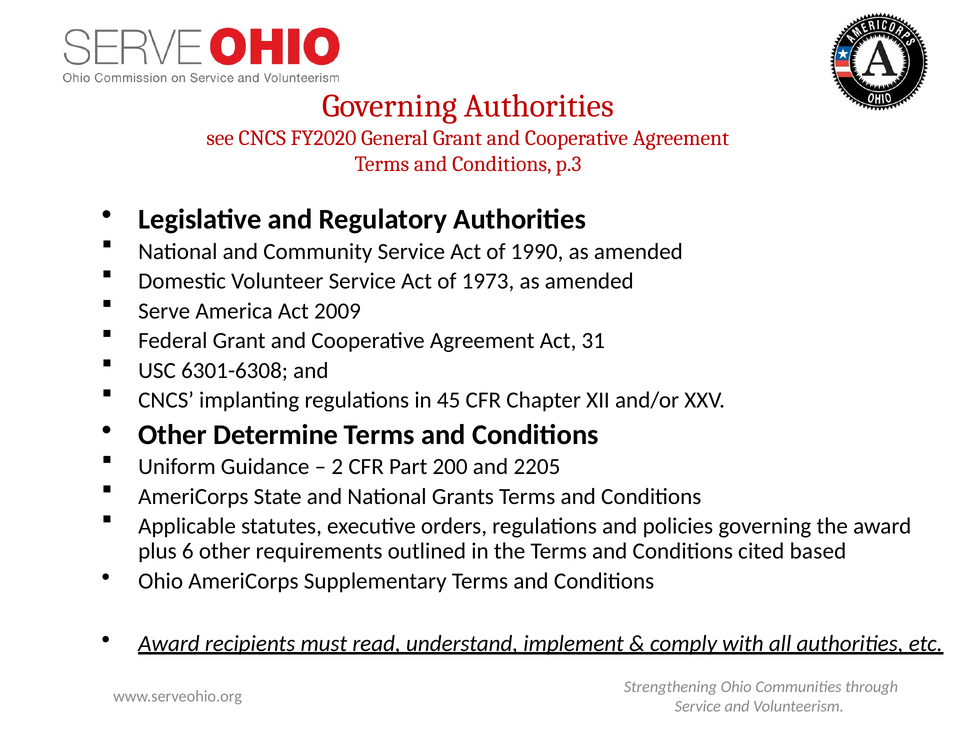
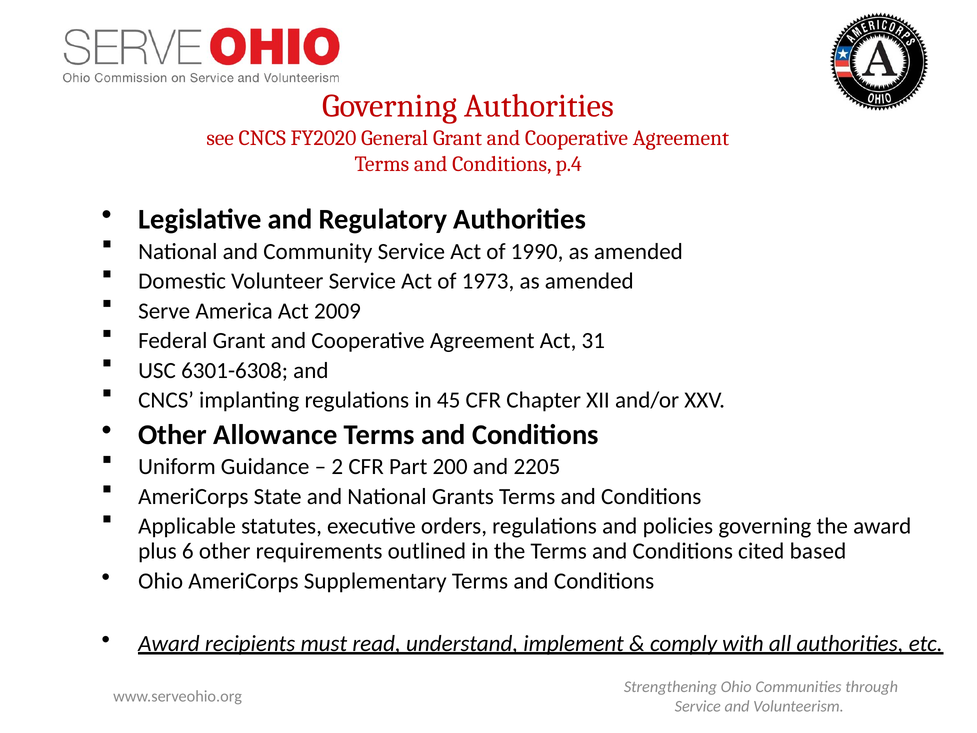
p.3: p.3 -> p.4 (569, 164)
Determine: Determine -> Allowance (275, 435)
